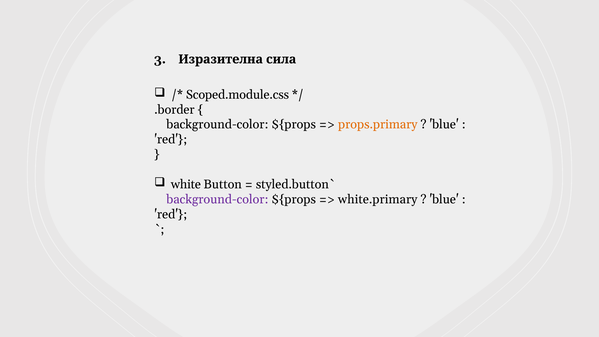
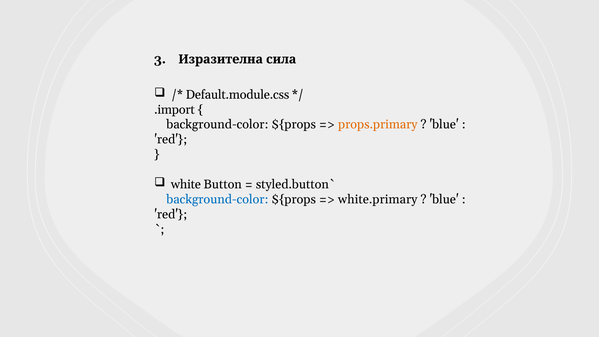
Scoped.module.css: Scoped.module.css -> Default.module.css (237, 95)
.border: .border -> .import (174, 110)
background-color colour: purple -> blue (217, 199)
